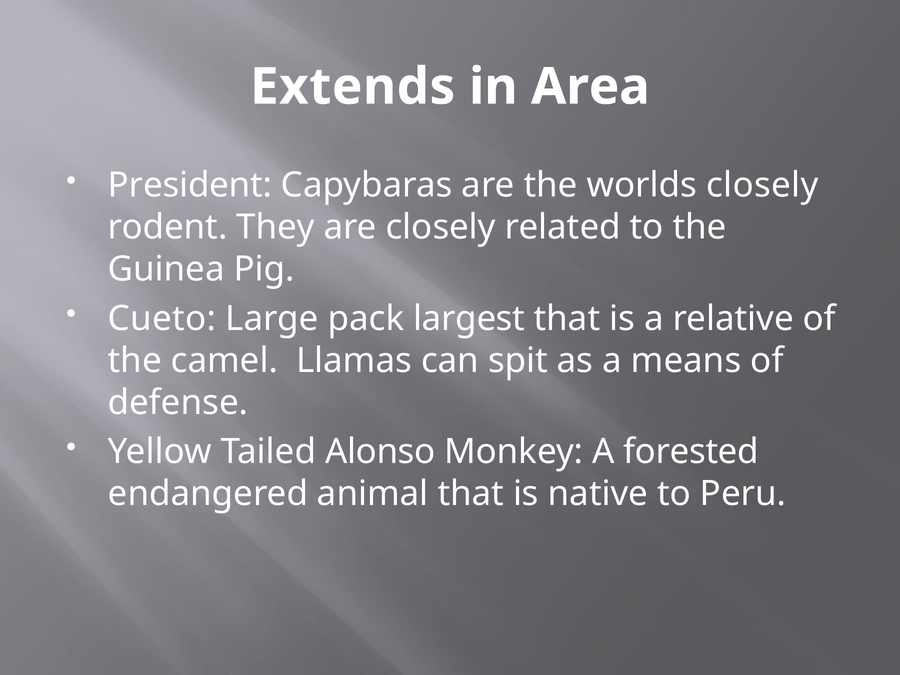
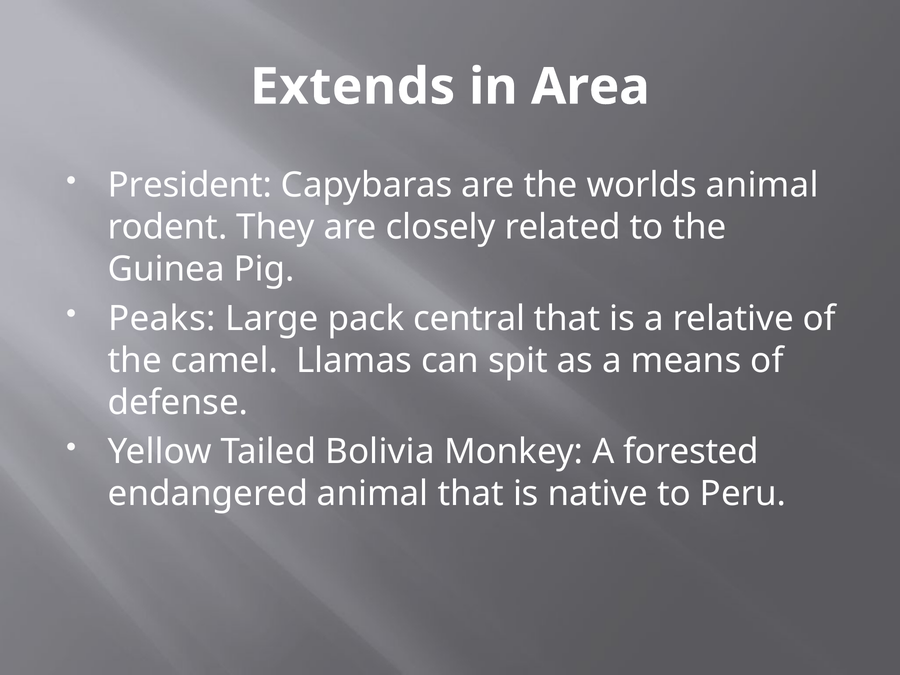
worlds closely: closely -> animal (762, 185)
Cueto: Cueto -> Peaks (162, 318)
largest: largest -> central (469, 318)
Alonso: Alonso -> Bolivia (380, 452)
